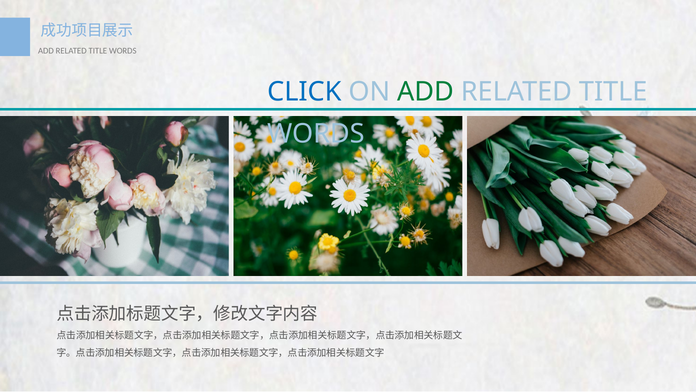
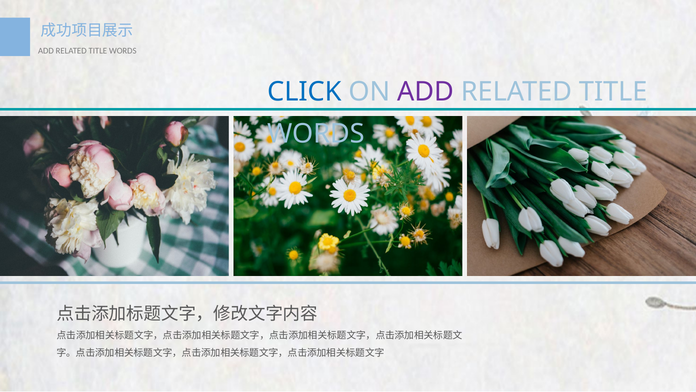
ADD colour: green -> purple (425, 92)
